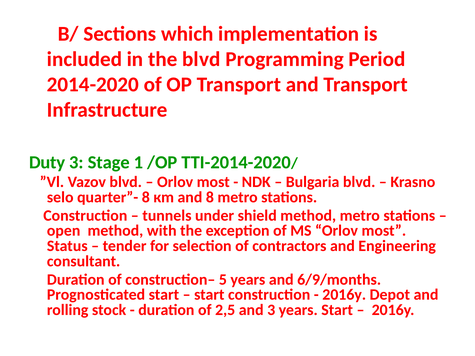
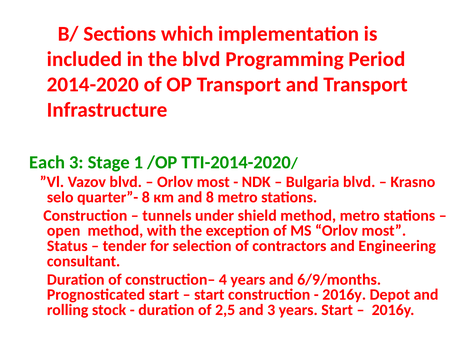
Duty: Duty -> Each (47, 162)
5: 5 -> 4 (223, 280)
